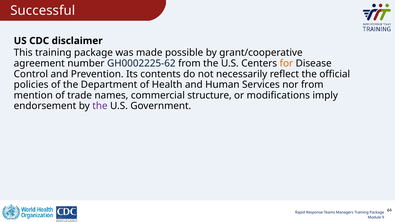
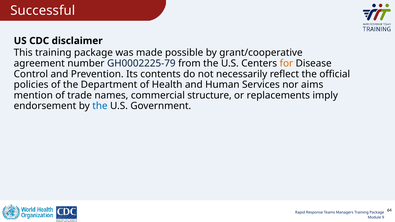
GH0002225-62: GH0002225-62 -> GH0002225-79 (141, 63)
nor from: from -> aims (312, 85)
modifications: modifications -> replacements (278, 95)
the colour: purple -> blue (100, 106)
